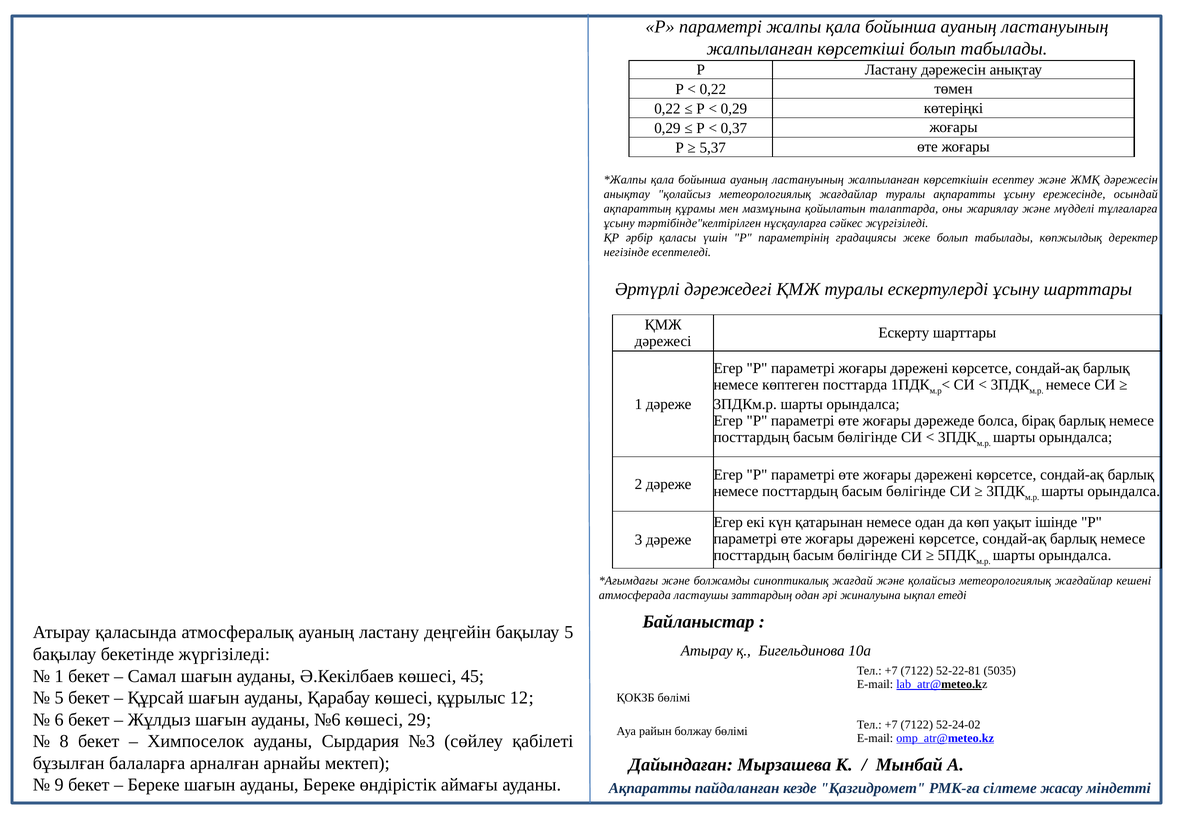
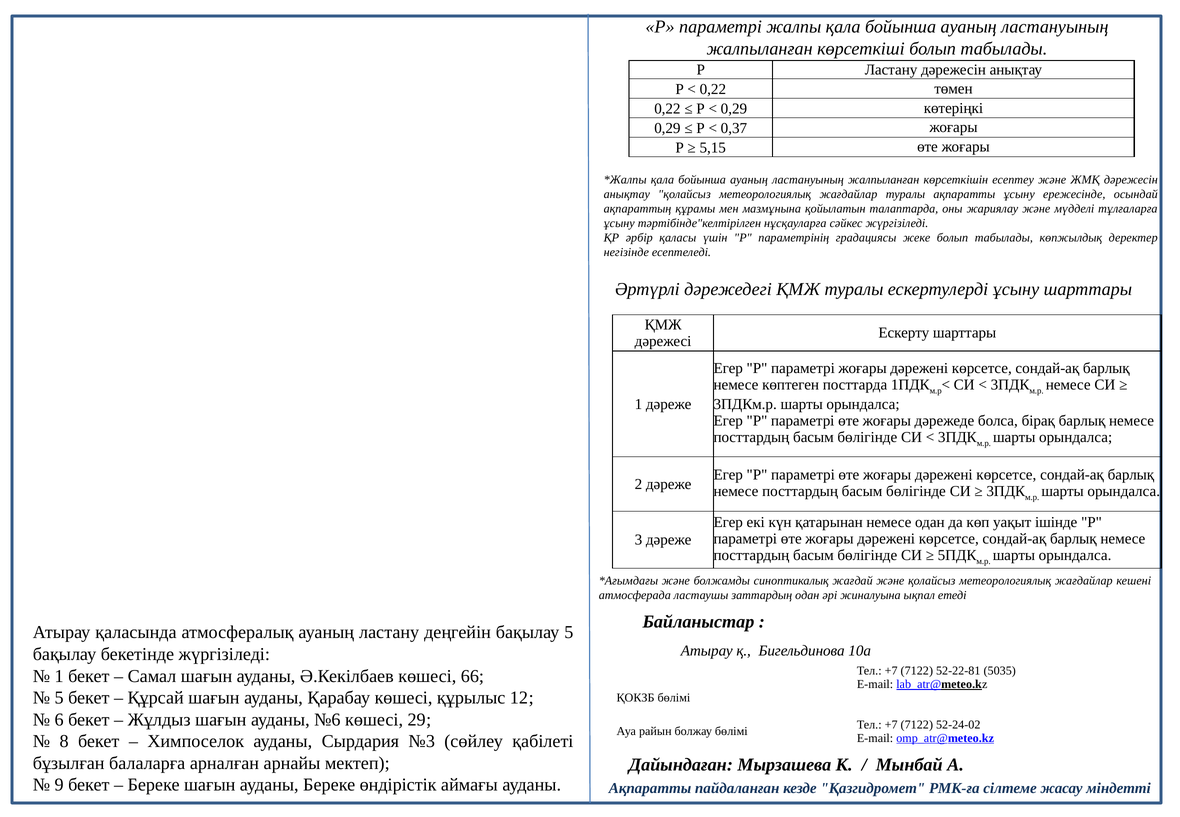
5,37: 5,37 -> 5,15 (713, 148)
45: 45 -> 66 (472, 676)
